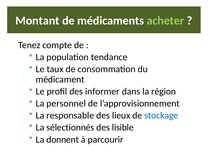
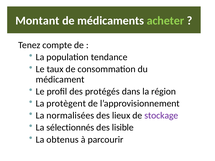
informer: informer -> protégés (102, 92)
personnel: personnel -> protègent (66, 104)
responsable: responsable -> normalisées (70, 116)
stockage colour: blue -> purple (161, 116)
donnent: donnent -> obtenus (63, 140)
